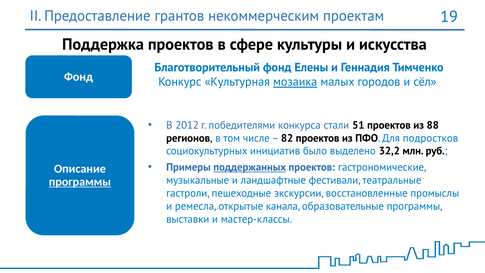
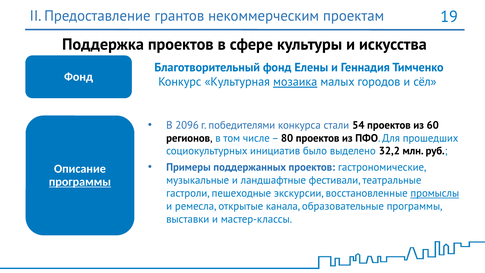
2012: 2012 -> 2096 (187, 125)
51: 51 -> 54 (358, 125)
88: 88 -> 60 (433, 125)
82: 82 -> 80 (287, 138)
подростков: подростков -> прошедших (431, 138)
поддержанных underline: present -> none (250, 167)
промыслы underline: none -> present (435, 193)
